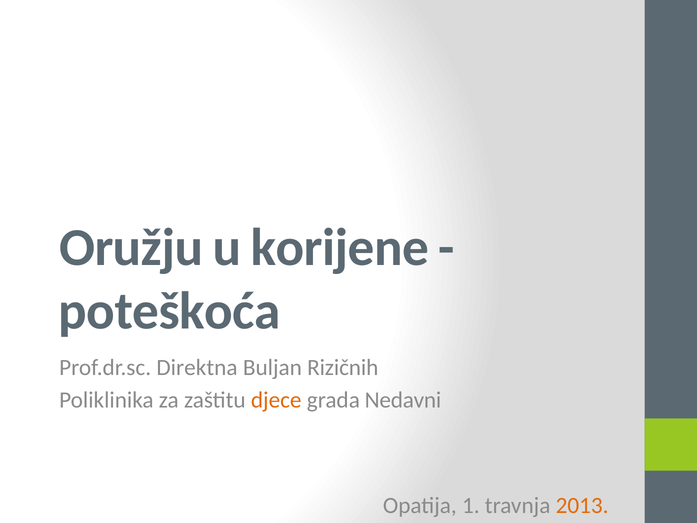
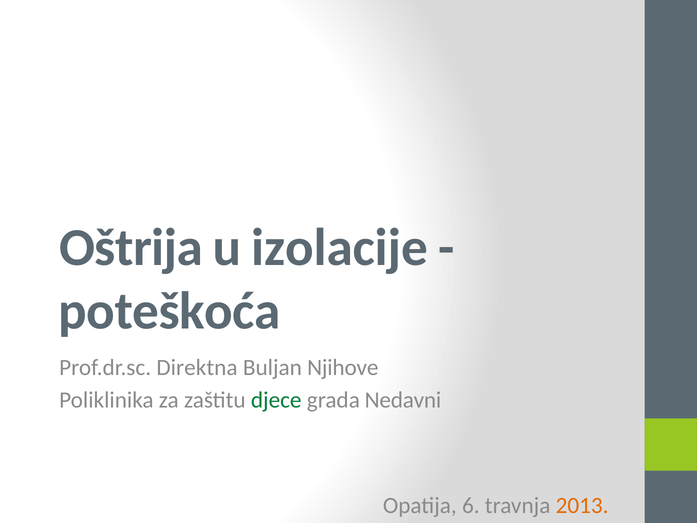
Oružju: Oružju -> Oštrija (131, 247)
korijene: korijene -> izolacije (340, 247)
Rizičnih: Rizičnih -> Njihove (343, 368)
djece colour: orange -> green (276, 400)
1: 1 -> 6 (471, 505)
